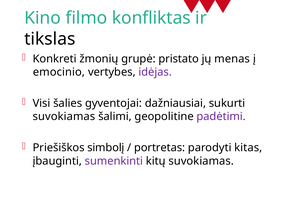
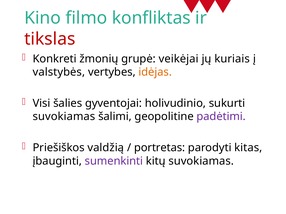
tikslas colour: black -> red (50, 39)
pristato: pristato -> veikėjai (179, 59)
menas: menas -> kuriais (232, 59)
emocinio: emocinio -> valstybės (59, 72)
idėjas colour: purple -> orange (155, 72)
dažniausiai: dažniausiai -> holivudinio (175, 103)
simbolį: simbolį -> valdžią (106, 148)
